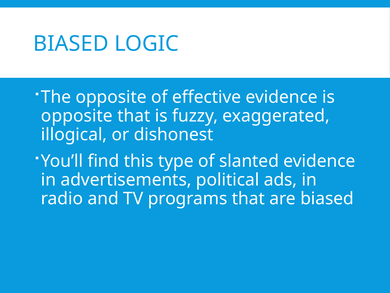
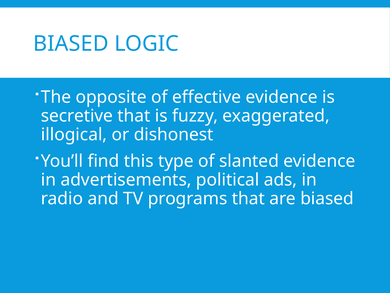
opposite: opposite -> secretive (77, 116)
